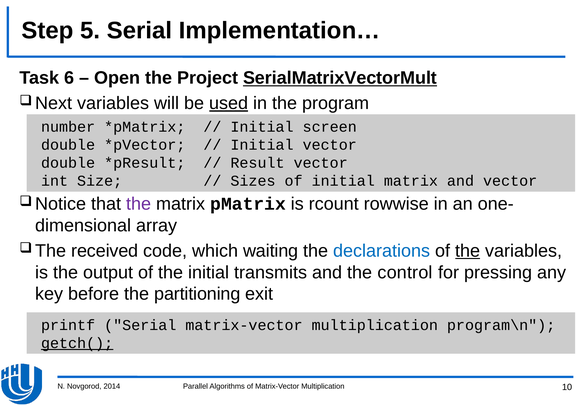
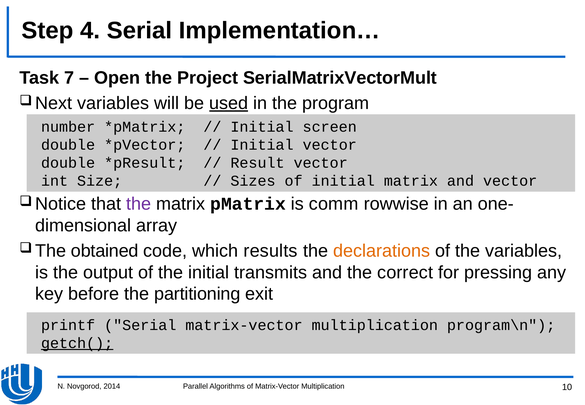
5: 5 -> 4 (90, 31)
6: 6 -> 7 (69, 78)
SerialMatrixVectorMult underline: present -> none (340, 78)
rcount: rcount -> comm (334, 204)
received: received -> obtained (105, 251)
waiting: waiting -> results (271, 251)
declarations colour: blue -> orange (382, 251)
the underline: present -> none (468, 251)
control: control -> correct (405, 272)
